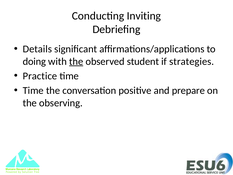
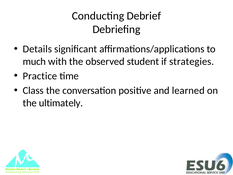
Inviting: Inviting -> Debrief (144, 16)
doing: doing -> much (34, 61)
the underline: present -> none (76, 61)
Time: Time -> Class (33, 90)
prepare: prepare -> learned (188, 90)
observing: observing -> ultimately (61, 103)
